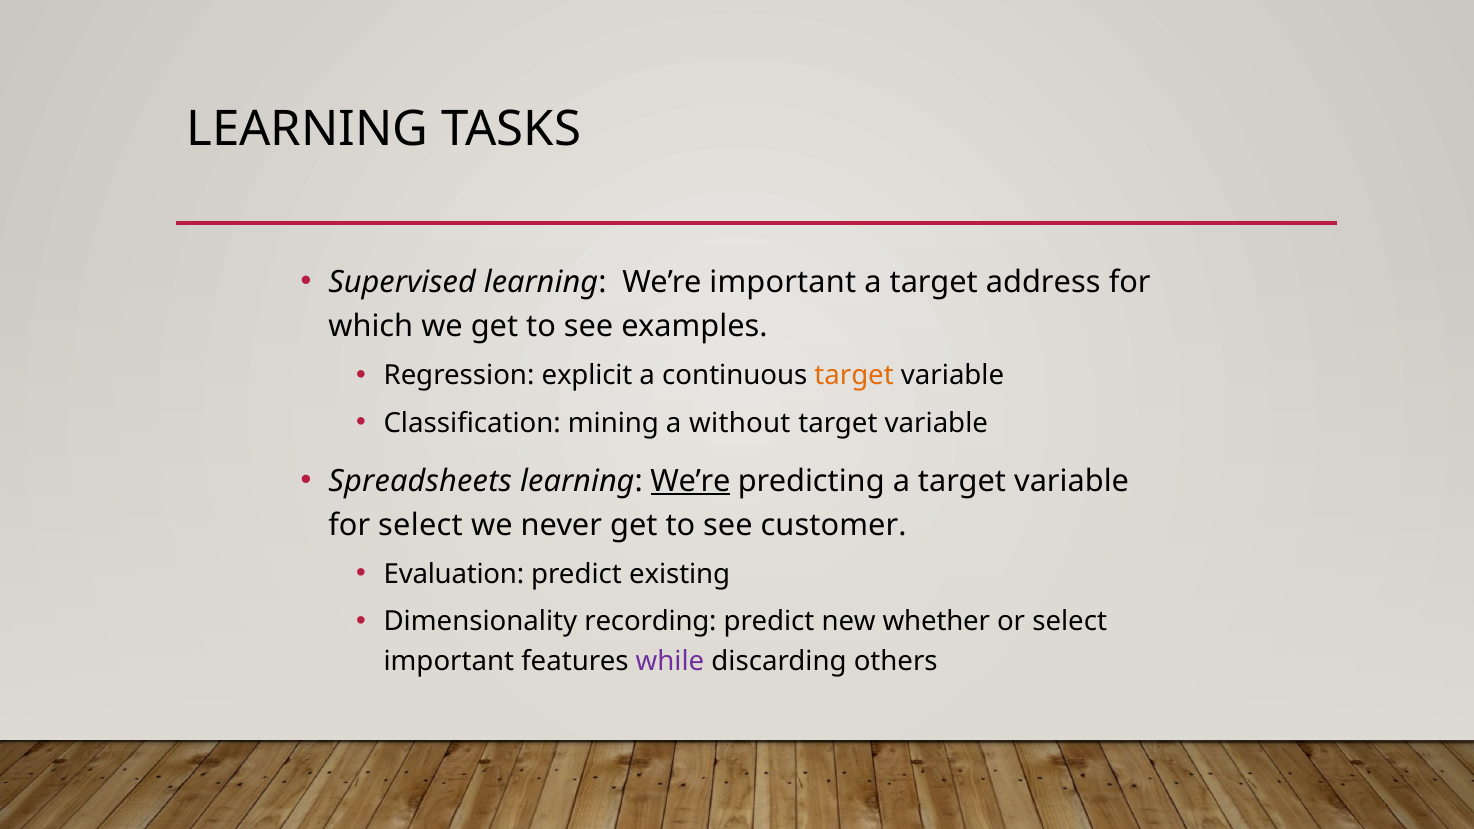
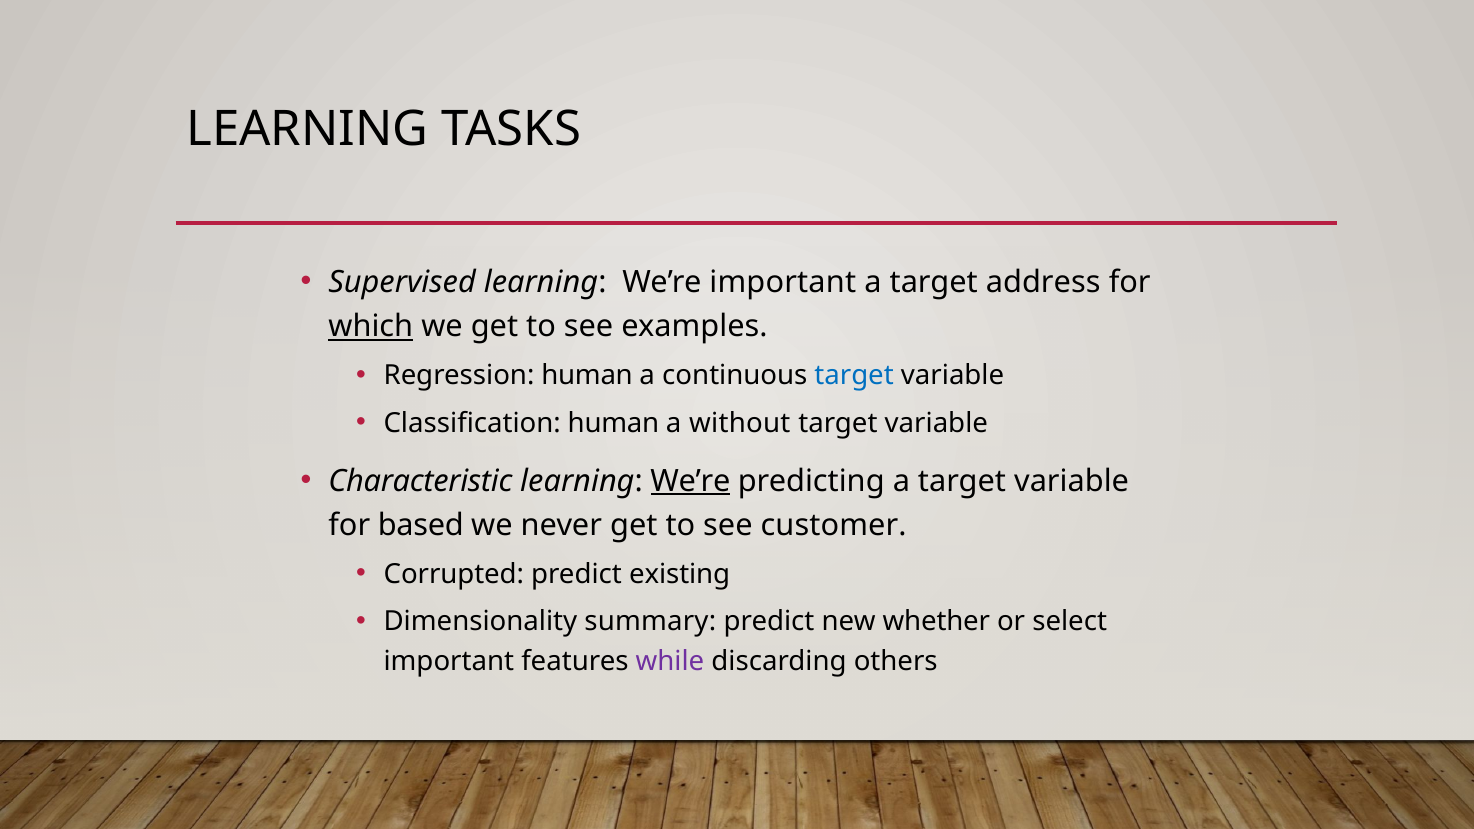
which underline: none -> present (371, 327)
Regression explicit: explicit -> human (587, 376)
target colour: orange -> blue (854, 376)
Classification mining: mining -> human (613, 423)
Spreadsheets: Spreadsheets -> Characteristic (420, 481)
for select: select -> based (421, 525)
Evaluation: Evaluation -> Corrupted (454, 574)
recording: recording -> summary (650, 622)
